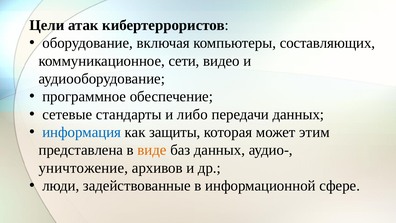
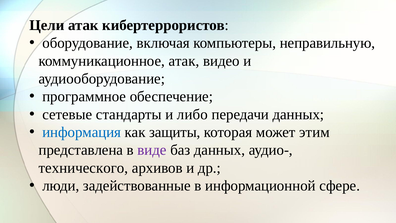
составляющих: составляющих -> неправильную (327, 43)
коммуникационное сети: сети -> атак (184, 61)
виде colour: orange -> purple (152, 150)
уничтожение: уничтожение -> технического (83, 168)
